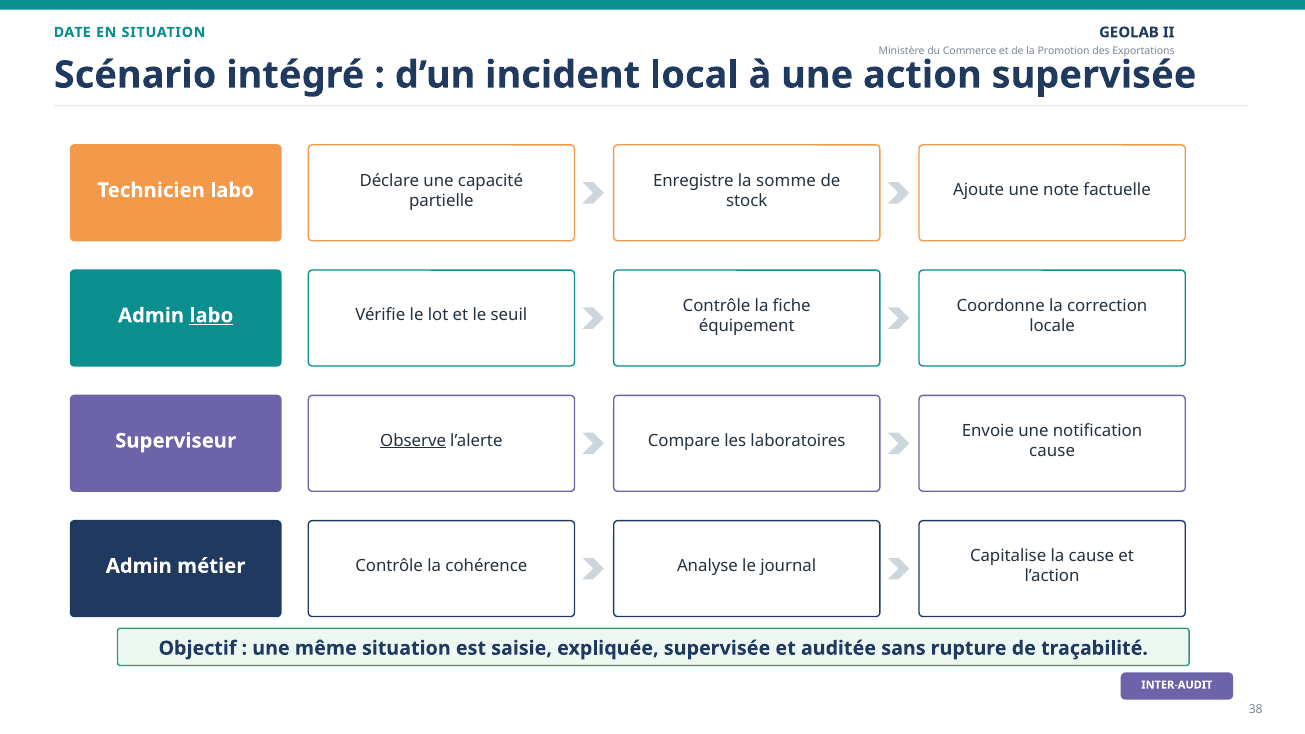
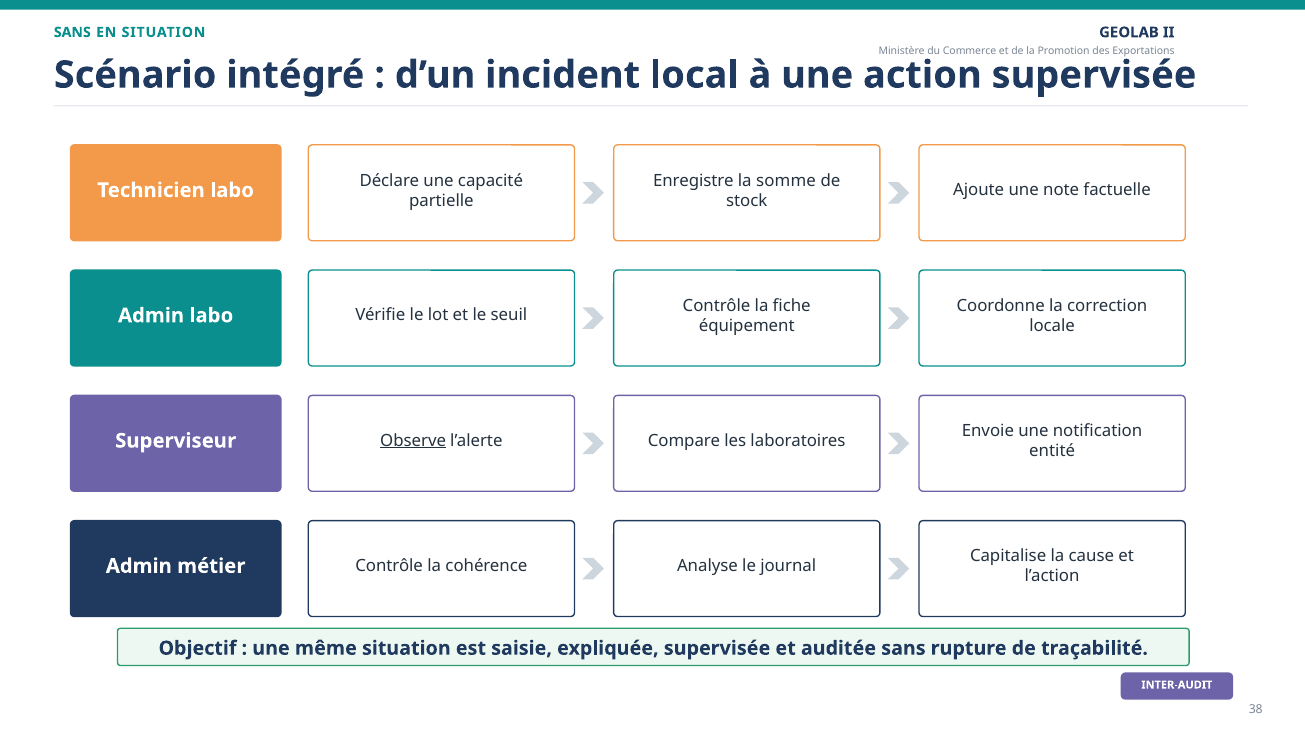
DATE: DATE -> SANS (72, 32)
labo underline: present -> none (211, 316)
cause: cause -> entité (1052, 451)
